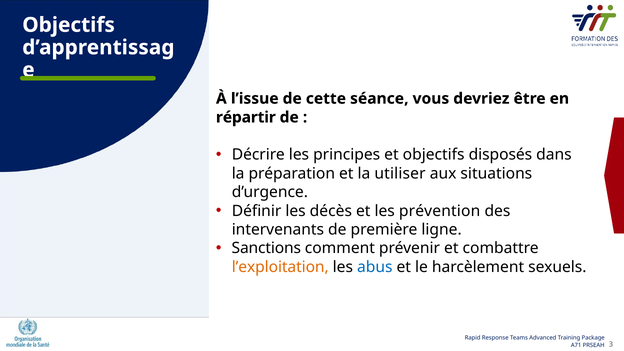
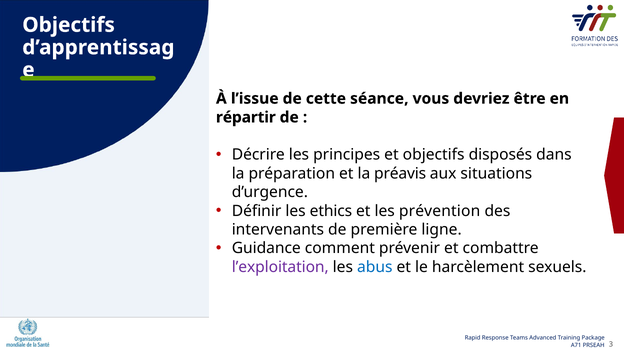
utiliser: utiliser -> préavis (400, 173)
décès: décès -> ethics (331, 211)
Sanctions: Sanctions -> Guidance (266, 248)
l’exploitation colour: orange -> purple (280, 267)
